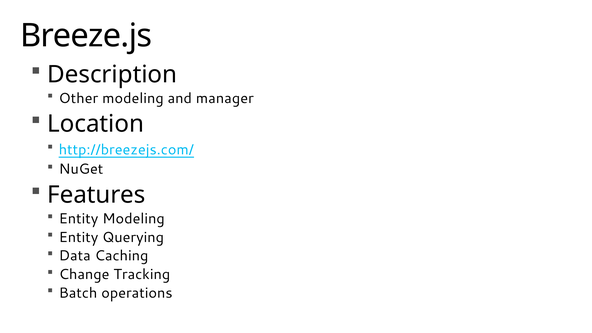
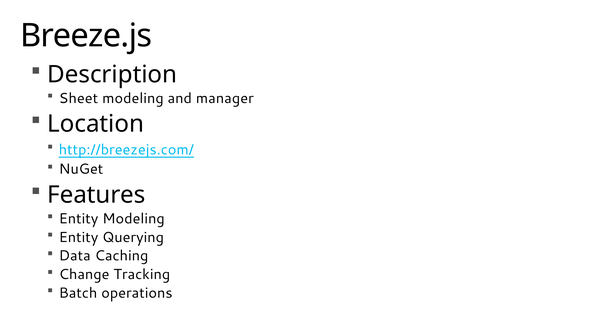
Other: Other -> Sheet (78, 98)
